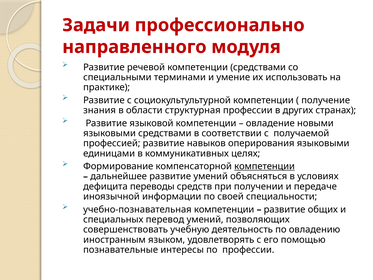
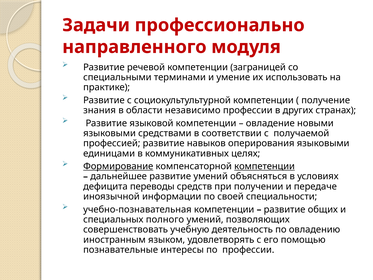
компетенции средствами: средствами -> заграницей (258, 67)
структурная: структурная -> независимо (193, 110)
Формирование underline: none -> present (118, 166)
перевод: перевод -> полного (165, 219)
